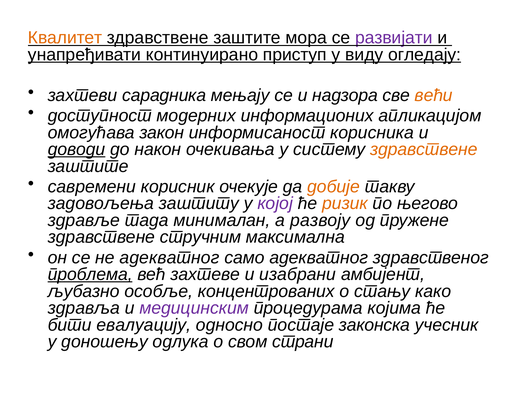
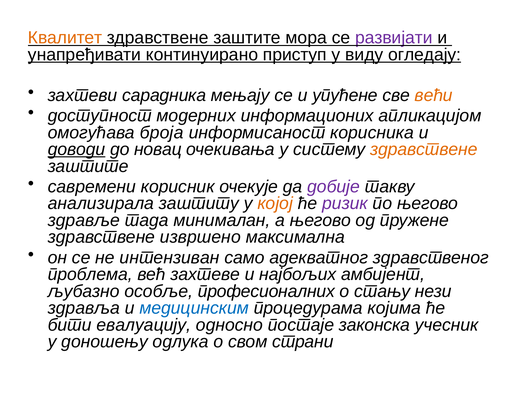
надзора: надзора -> упућене (345, 95)
закон: закон -> броја (162, 132)
након: након -> новац (158, 149)
добије colour: orange -> purple (334, 186)
задовољења: задовољења -> анализирала (101, 203)
којој colour: purple -> orange (275, 203)
ризик colour: orange -> purple (345, 203)
а развоју: развоју -> његово (320, 220)
стручним: стручним -> извршено (200, 237)
не адекватног: адекватног -> интензиван (170, 257)
проблема underline: present -> none (90, 274)
изабрани: изабрани -> најбољих (298, 274)
концентрованих: концентрованих -> професионалних (266, 291)
како: како -> нези (433, 291)
медицинским colour: purple -> blue (194, 308)
